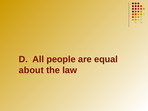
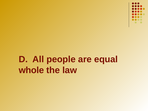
about: about -> whole (31, 70)
